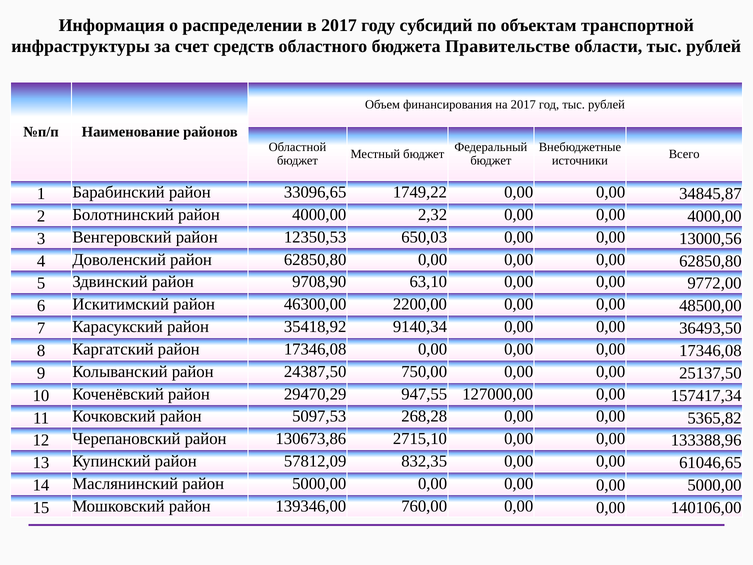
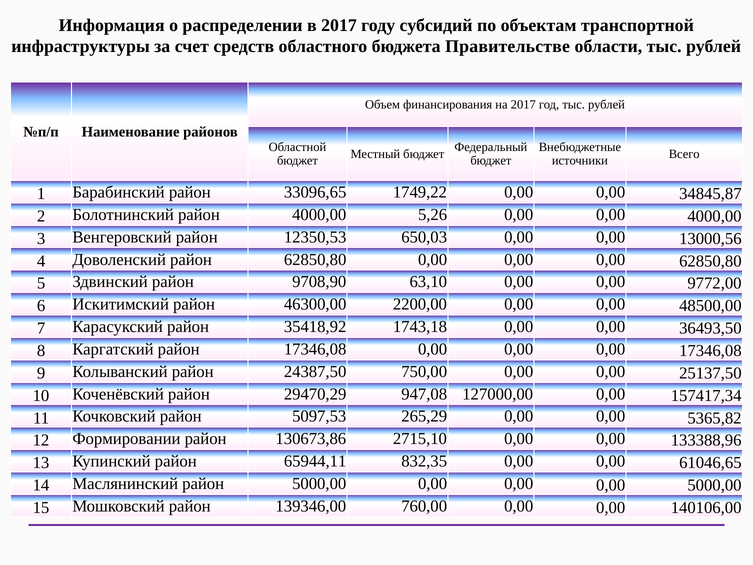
2,32: 2,32 -> 5,26 (433, 215)
9140,34: 9140,34 -> 1743,18 (420, 327)
947,55: 947,55 -> 947,08 (424, 394)
268,28: 268,28 -> 265,29 (424, 416)
Черепановский: Черепановский -> Формировании (126, 439)
57812,09: 57812,09 -> 65944,11 (315, 461)
